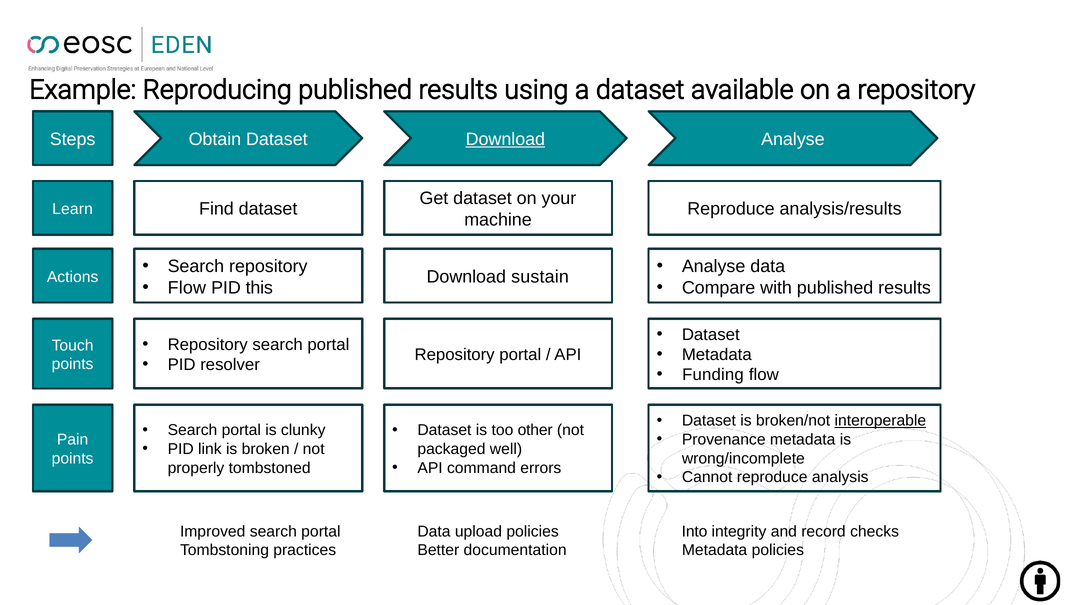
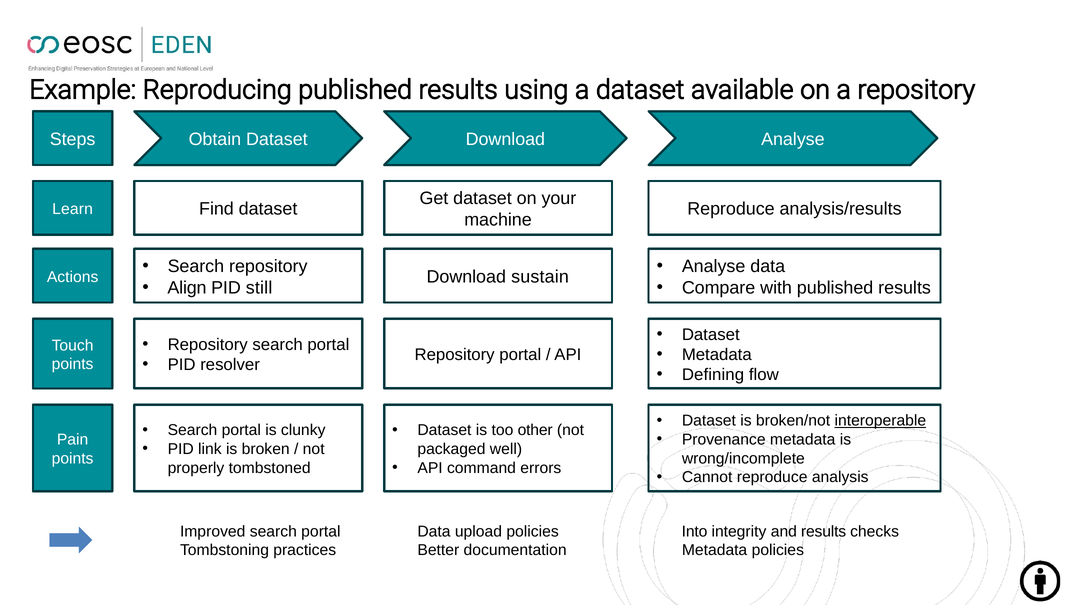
Download underline: present -> none (505, 139)
Flow: Flow -> Align (187, 288)
this: this -> still (259, 288)
Funding: Funding -> Defining (713, 375)
and record: record -> results (824, 531)
